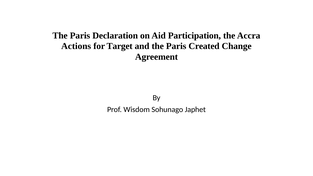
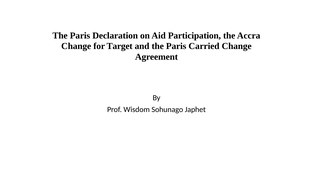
Actions: Actions -> Change (76, 46)
Created: Created -> Carried (204, 46)
